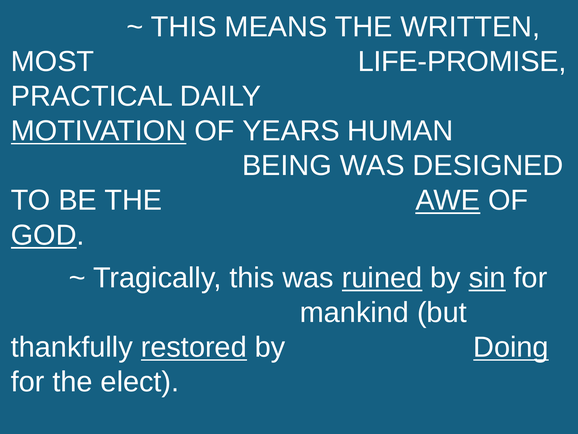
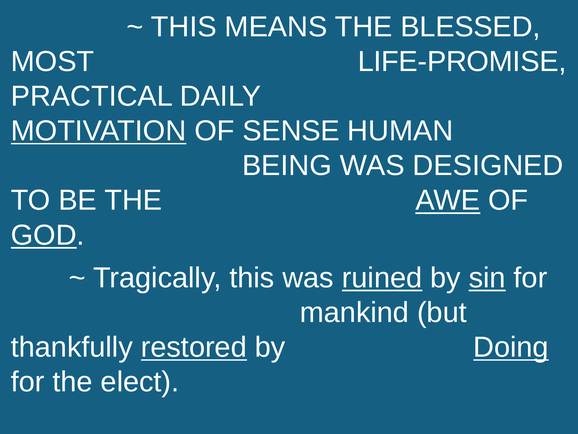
WRITTEN: WRITTEN -> BLESSED (470, 27)
YEARS: YEARS -> SENSE (291, 131)
